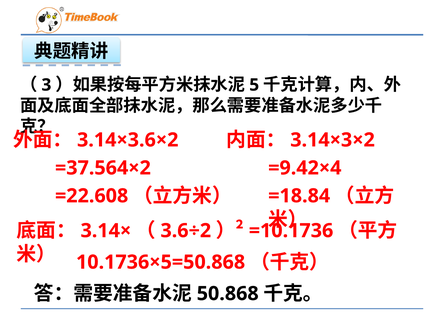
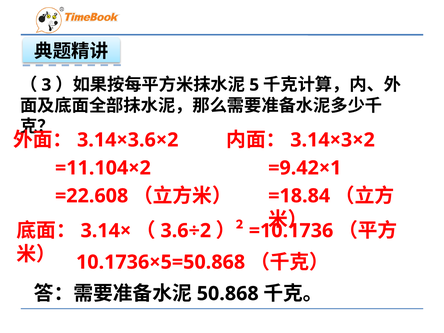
=37.564×2: =37.564×2 -> =11.104×2 (103, 168)
=9.42×4: =9.42×4 -> =9.42×1 (305, 168)
